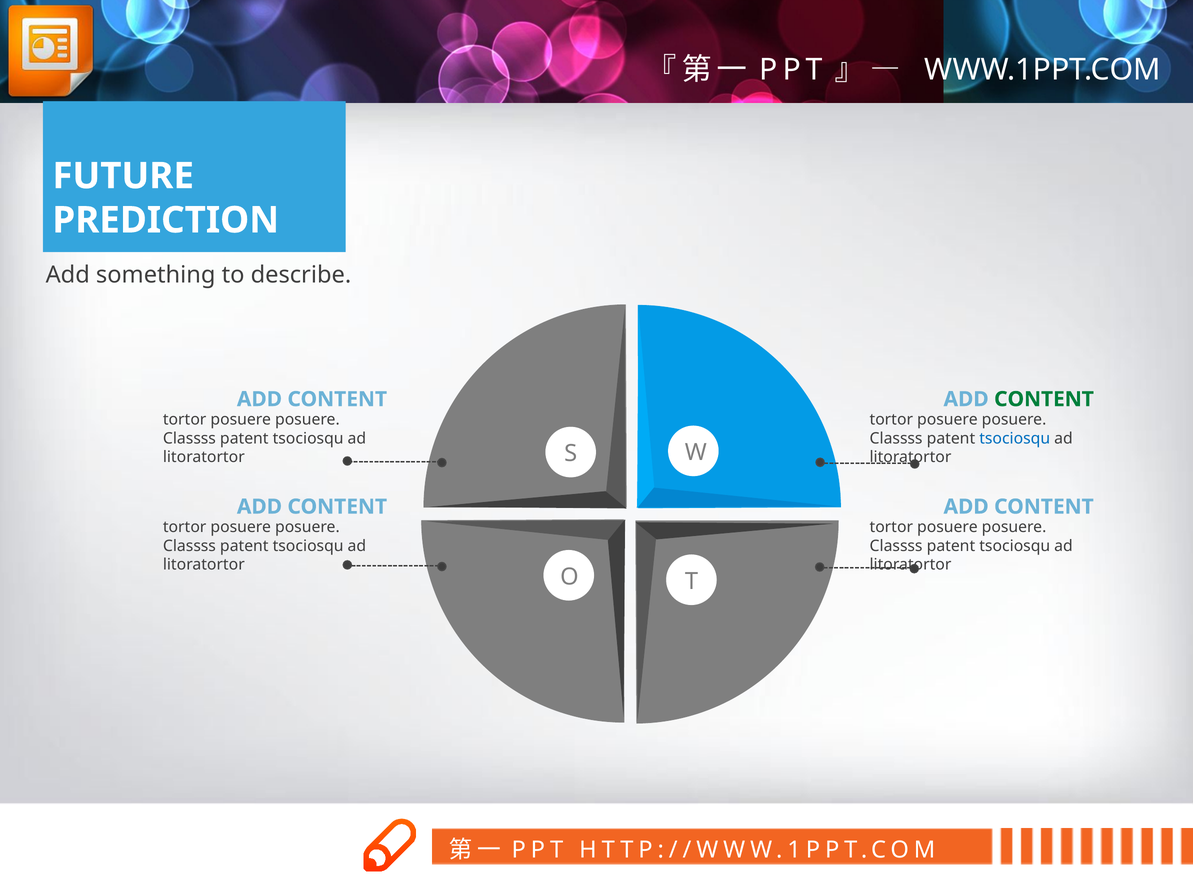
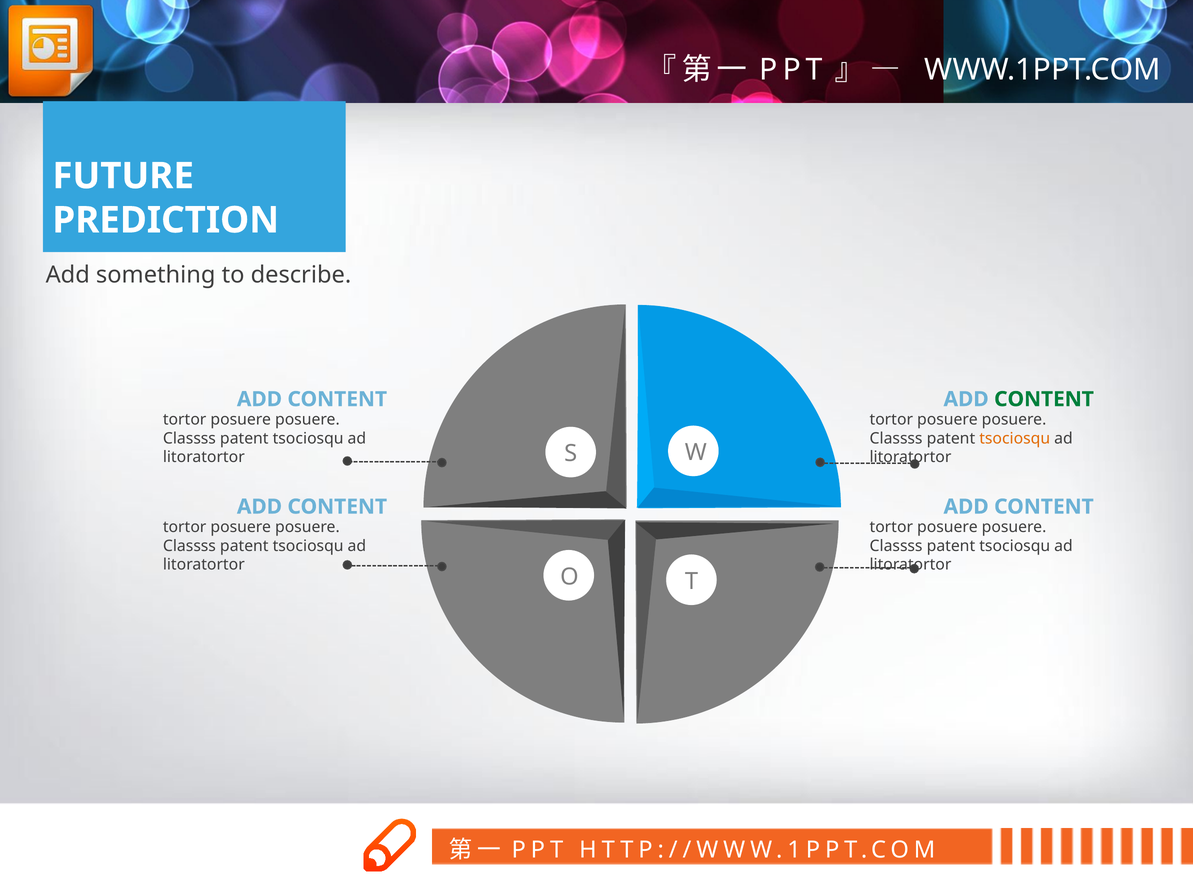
tsociosqu colour: blue -> orange (1015, 438)
